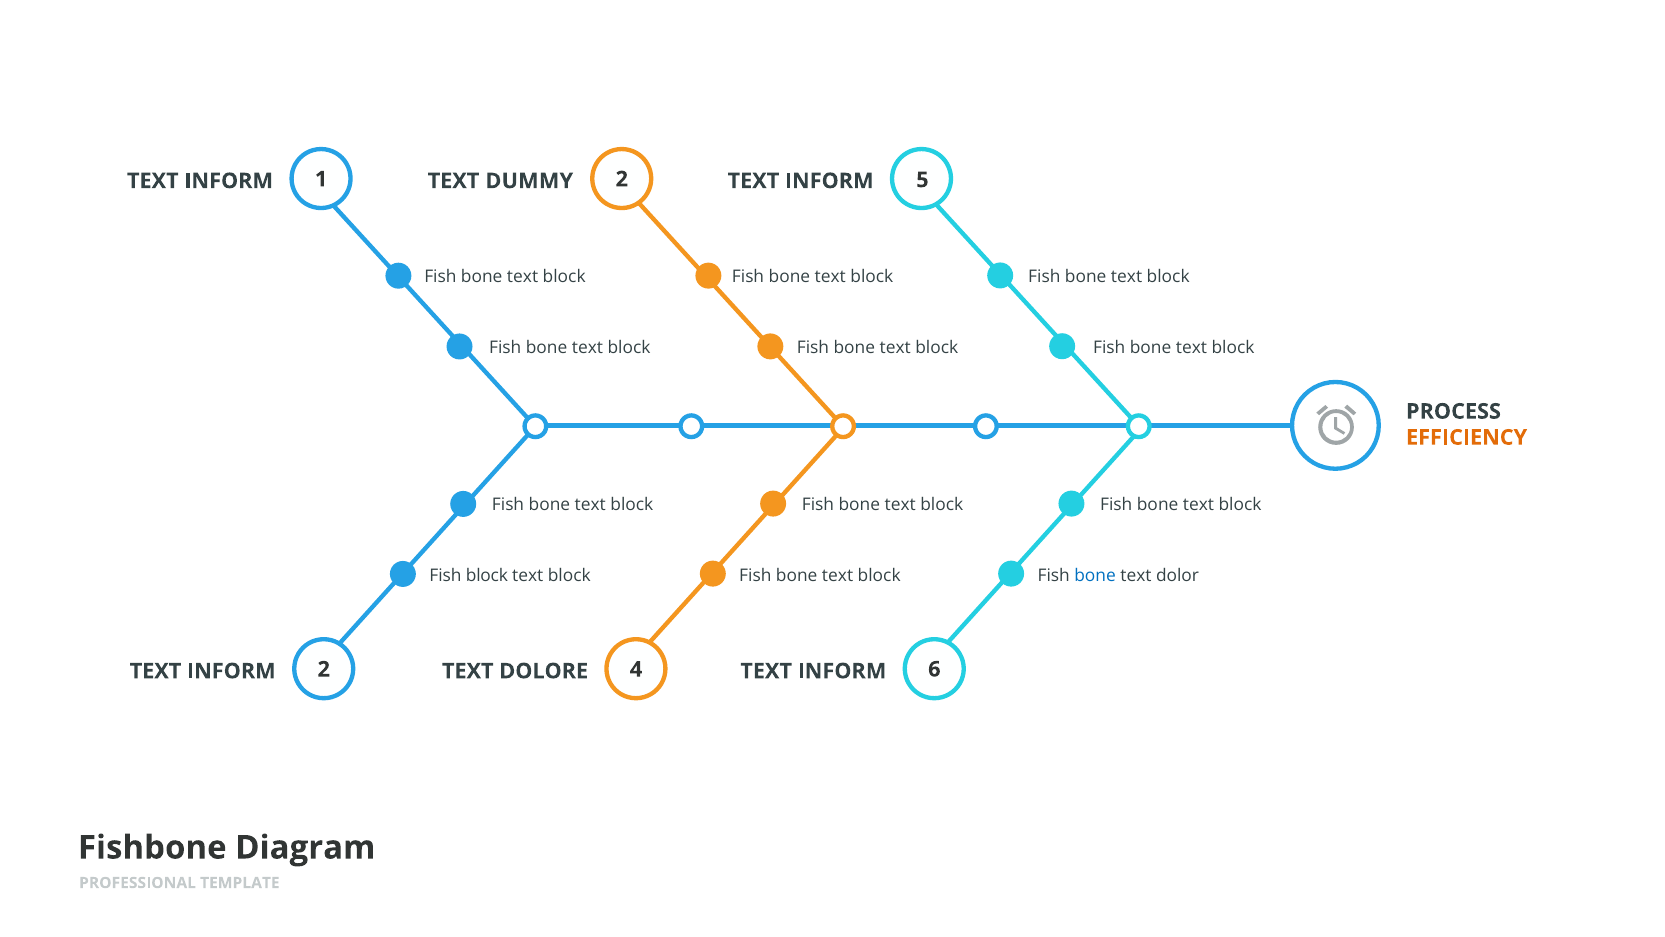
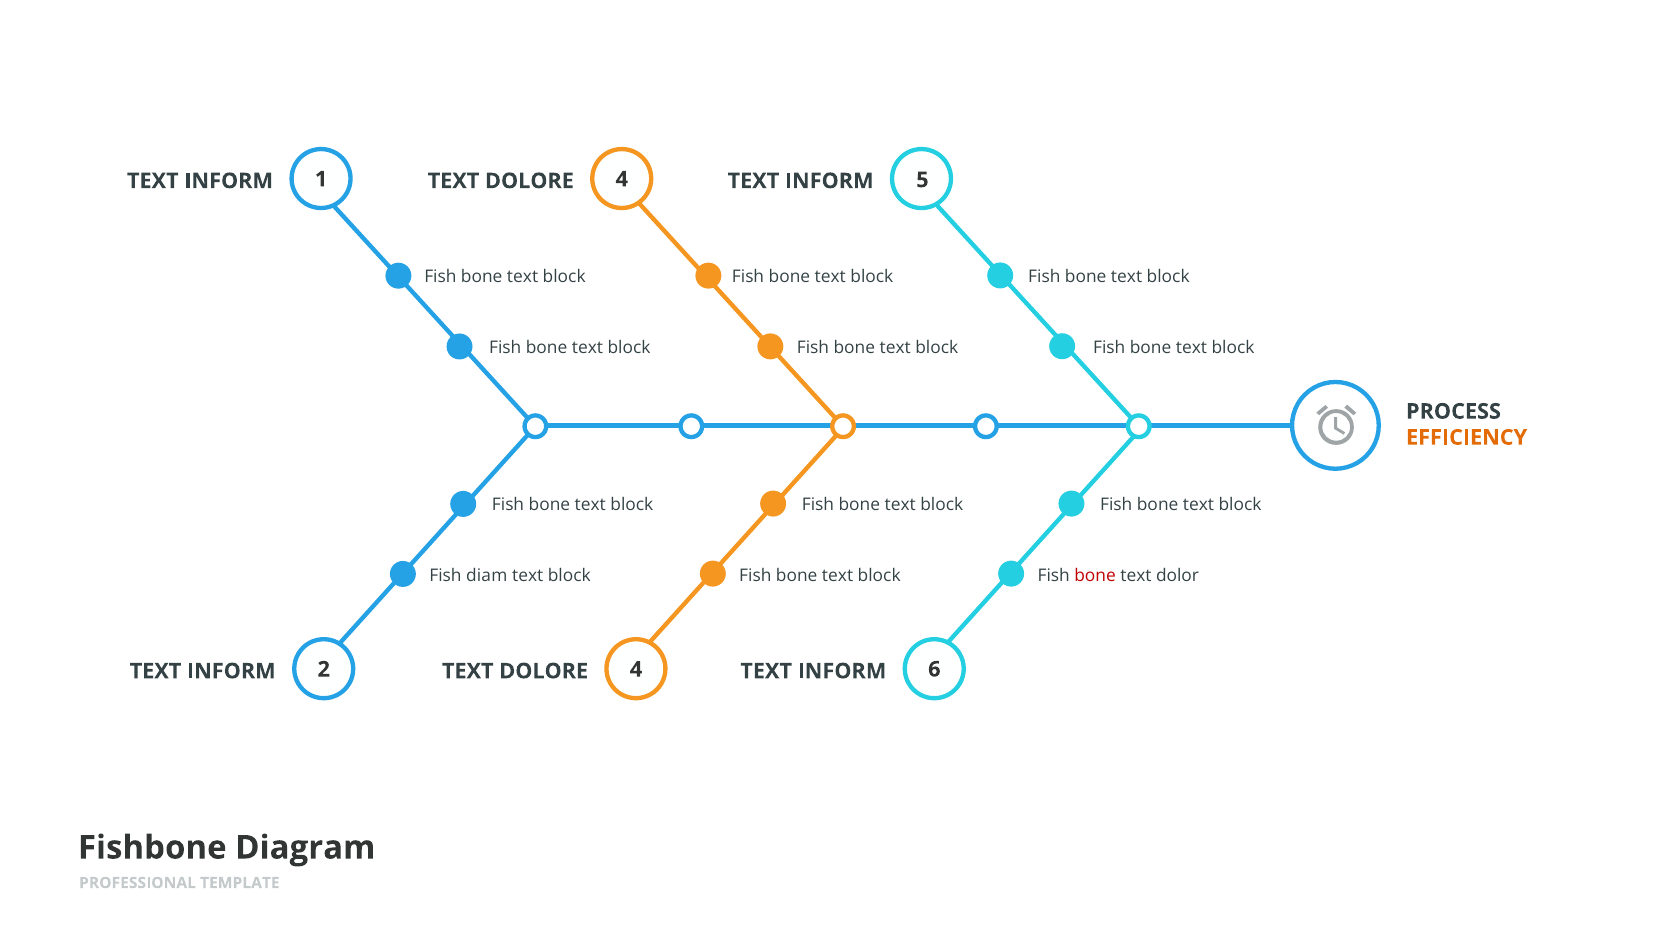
DUMMY: DUMMY -> DOLORE (529, 181)
INFORM 2: 2 -> 4 (622, 179)
Fish block: block -> diam (487, 575)
bone colour: blue -> red (1095, 575)
